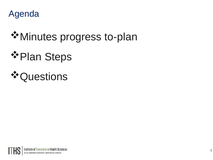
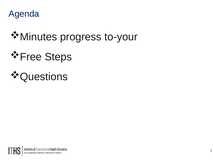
to-plan: to-plan -> to-your (121, 37)
Plan: Plan -> Free (31, 57)
